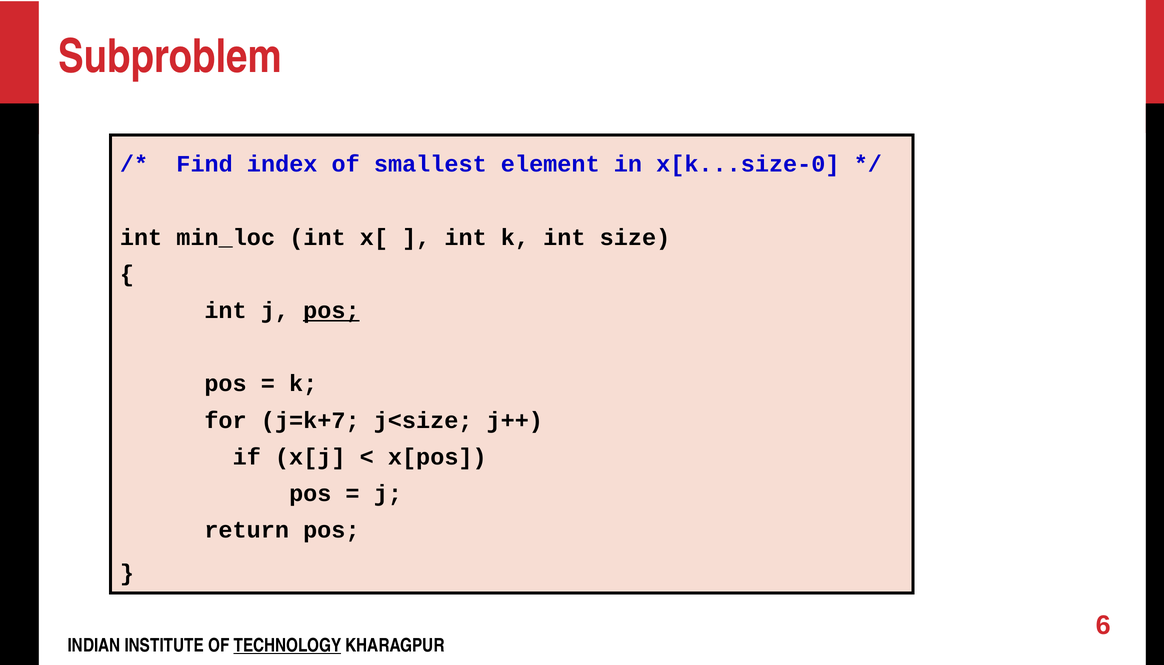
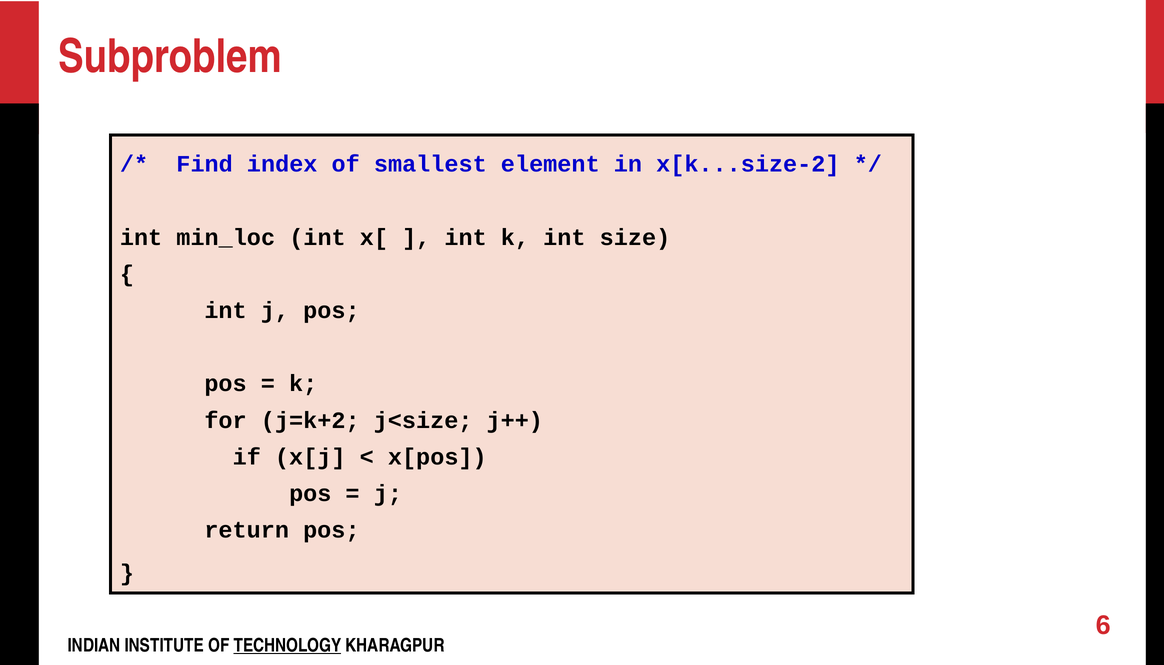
x[k...size-0: x[k...size-0 -> x[k...size-2 (748, 164)
pos underline: present -> none (331, 311)
j=k+7: j=k+7 -> j=k+2 (310, 420)
